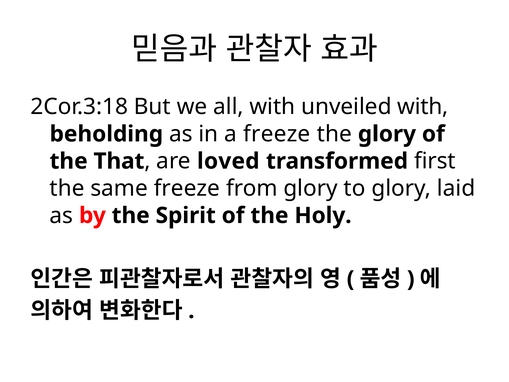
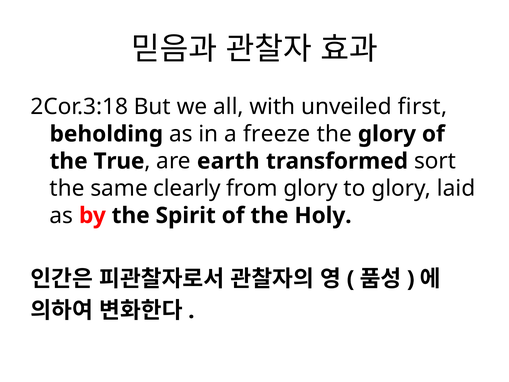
unveiled with: with -> first (423, 107)
That: That -> True (119, 161)
loved: loved -> earth (228, 161)
first: first -> sort (435, 161)
same freeze: freeze -> clearly (187, 188)
